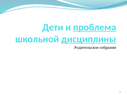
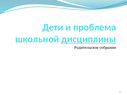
проблема underline: present -> none (95, 27)
